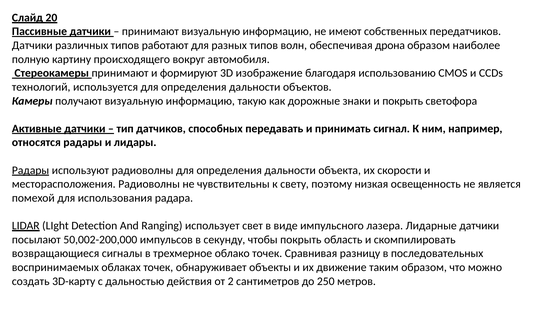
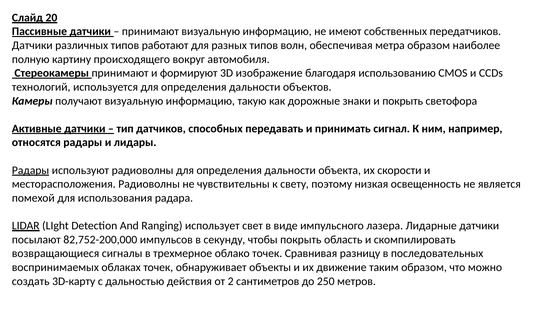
дрона: дрона -> метра (390, 45)
50,002-200,000: 50,002-200,000 -> 82,752-200,000 (100, 240)
